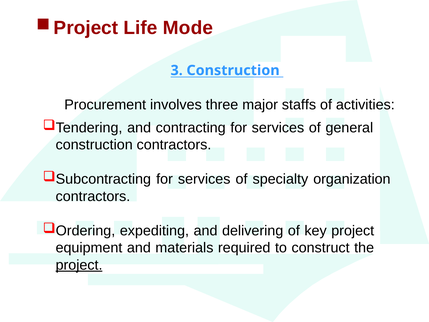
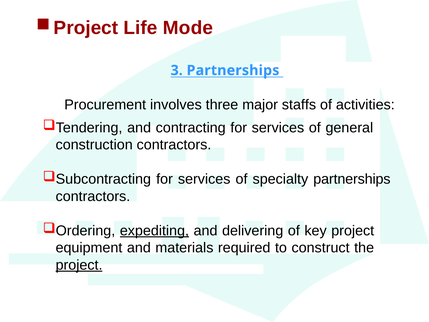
3 Construction: Construction -> Partnerships (233, 70)
specialty organization: organization -> partnerships (352, 179)
expediting underline: none -> present (154, 230)
